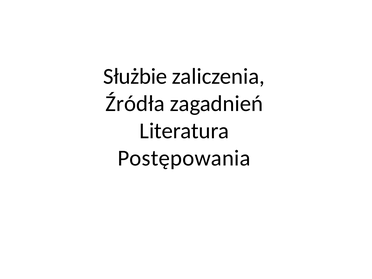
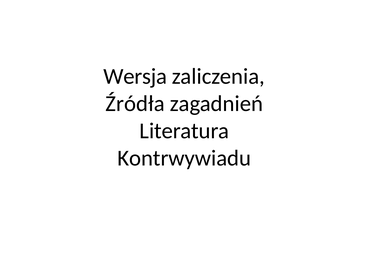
Służbie: Służbie -> Wersja (135, 76)
Postępowania: Postępowania -> Kontrwywiadu (184, 158)
